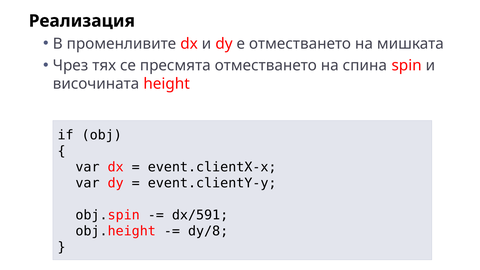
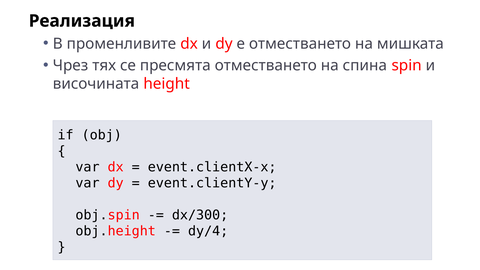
dx/591: dx/591 -> dx/300 (200, 215)
dy/8: dy/8 -> dy/4 (208, 231)
